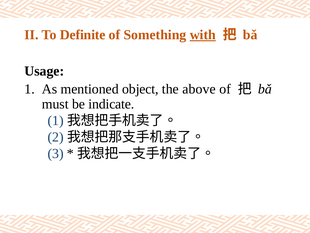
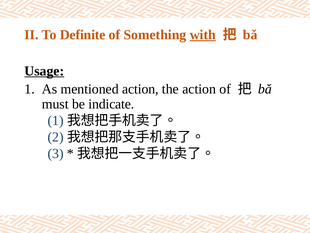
Usage underline: none -> present (44, 71)
mentioned object: object -> action (140, 89)
the above: above -> action (199, 89)
